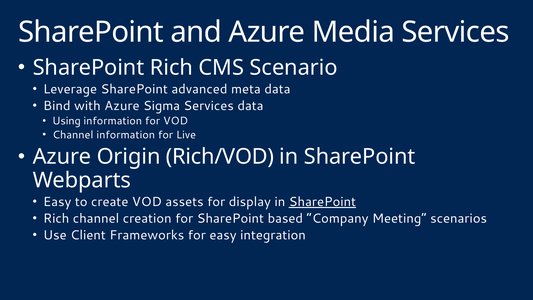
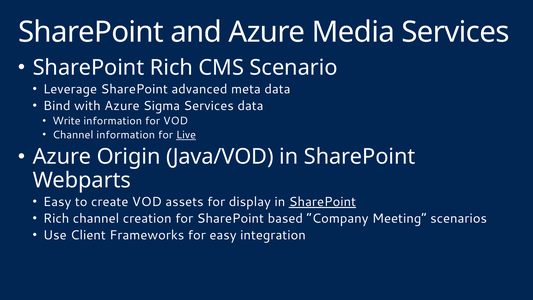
Using: Using -> Write (66, 121)
Live underline: none -> present (186, 135)
Rich/VOD: Rich/VOD -> Java/VOD (220, 157)
